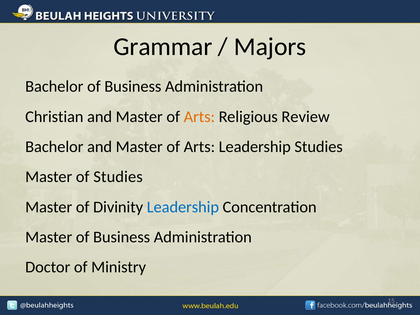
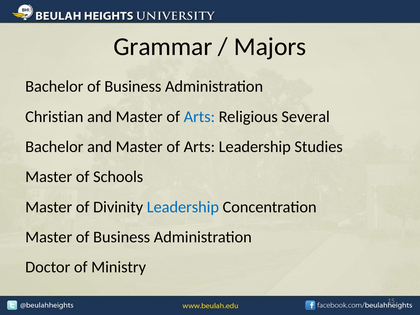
Arts colour: orange -> blue (199, 117)
Review: Review -> Several (306, 117)
of Studies: Studies -> Schools (118, 177)
